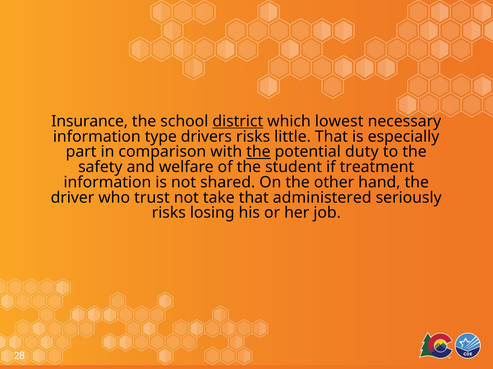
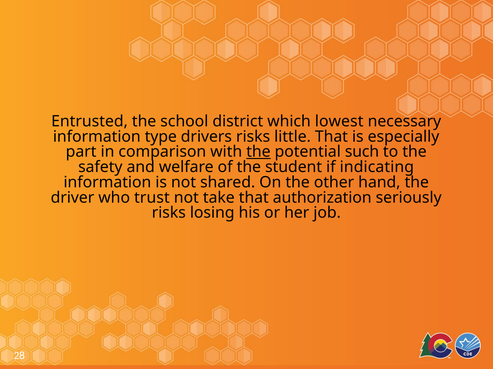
Insurance: Insurance -> Entrusted (90, 121)
district underline: present -> none (238, 121)
duty: duty -> such (362, 152)
treatment: treatment -> indicating (377, 167)
administered: administered -> authorization (322, 198)
